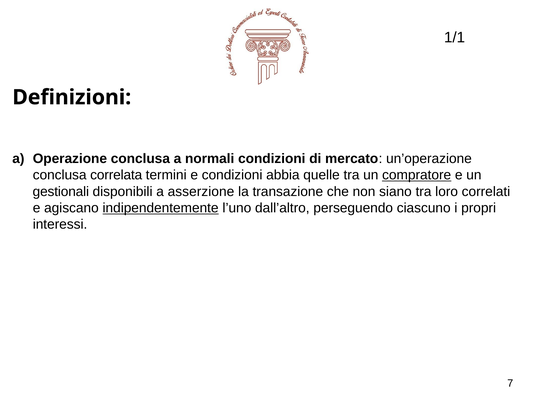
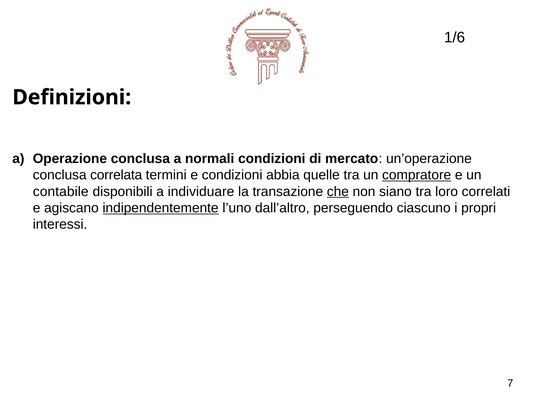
1/1: 1/1 -> 1/6 (455, 37)
gestionali: gestionali -> contabile (61, 191)
asserzione: asserzione -> individuare (201, 191)
che underline: none -> present (338, 191)
